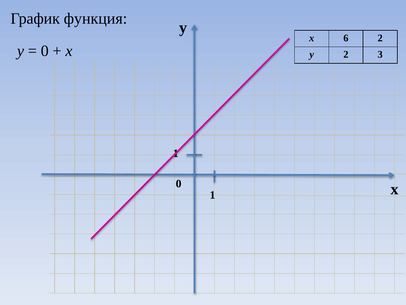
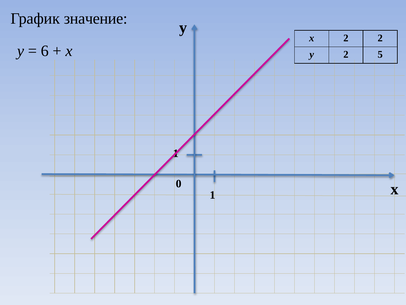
функция: функция -> значение (96, 19)
х 6: 6 -> 2 (346, 38)
0: 0 -> 6 (45, 51)
3: 3 -> 5 (380, 55)
